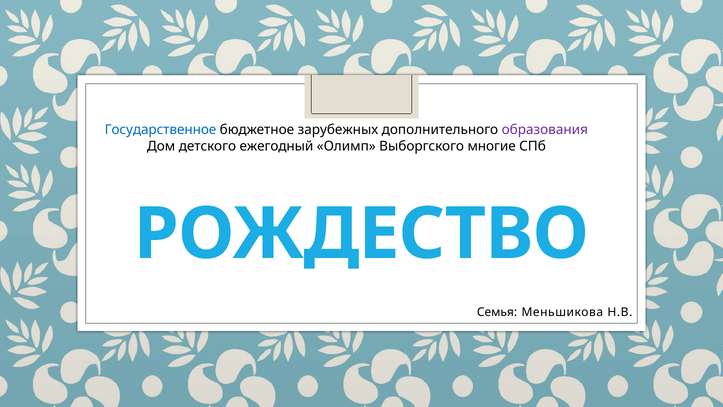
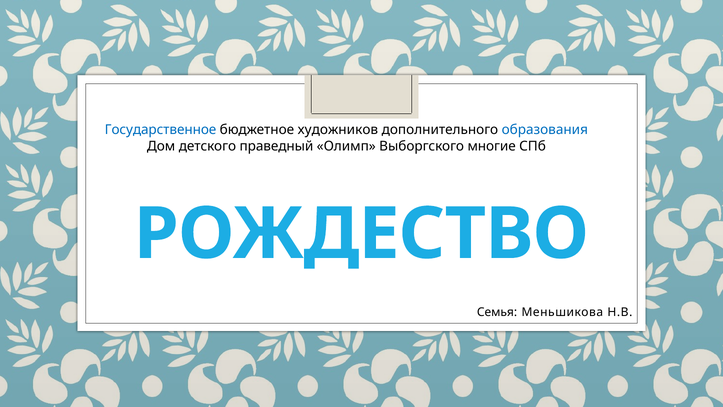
зарубежных: зарубежных -> художников (338, 130)
образования colour: purple -> blue (545, 130)
ежегодный: ежегодный -> праведный (276, 146)
